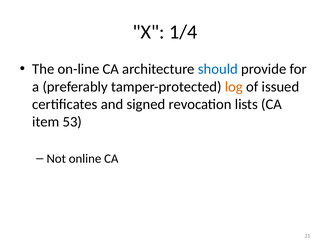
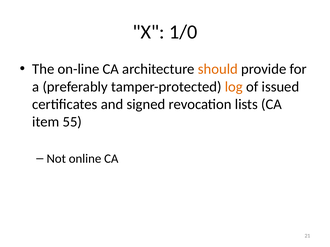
1/4: 1/4 -> 1/0 (183, 32)
should colour: blue -> orange (218, 69)
53: 53 -> 55 (72, 122)
